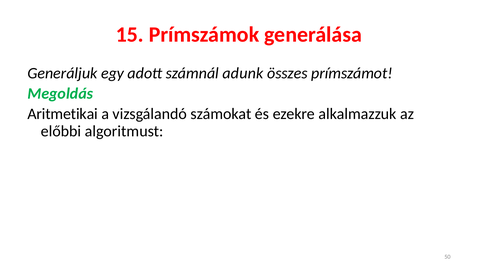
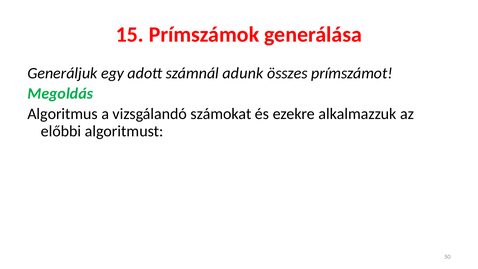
Aritmetikai: Aritmetikai -> Algoritmus (63, 114)
